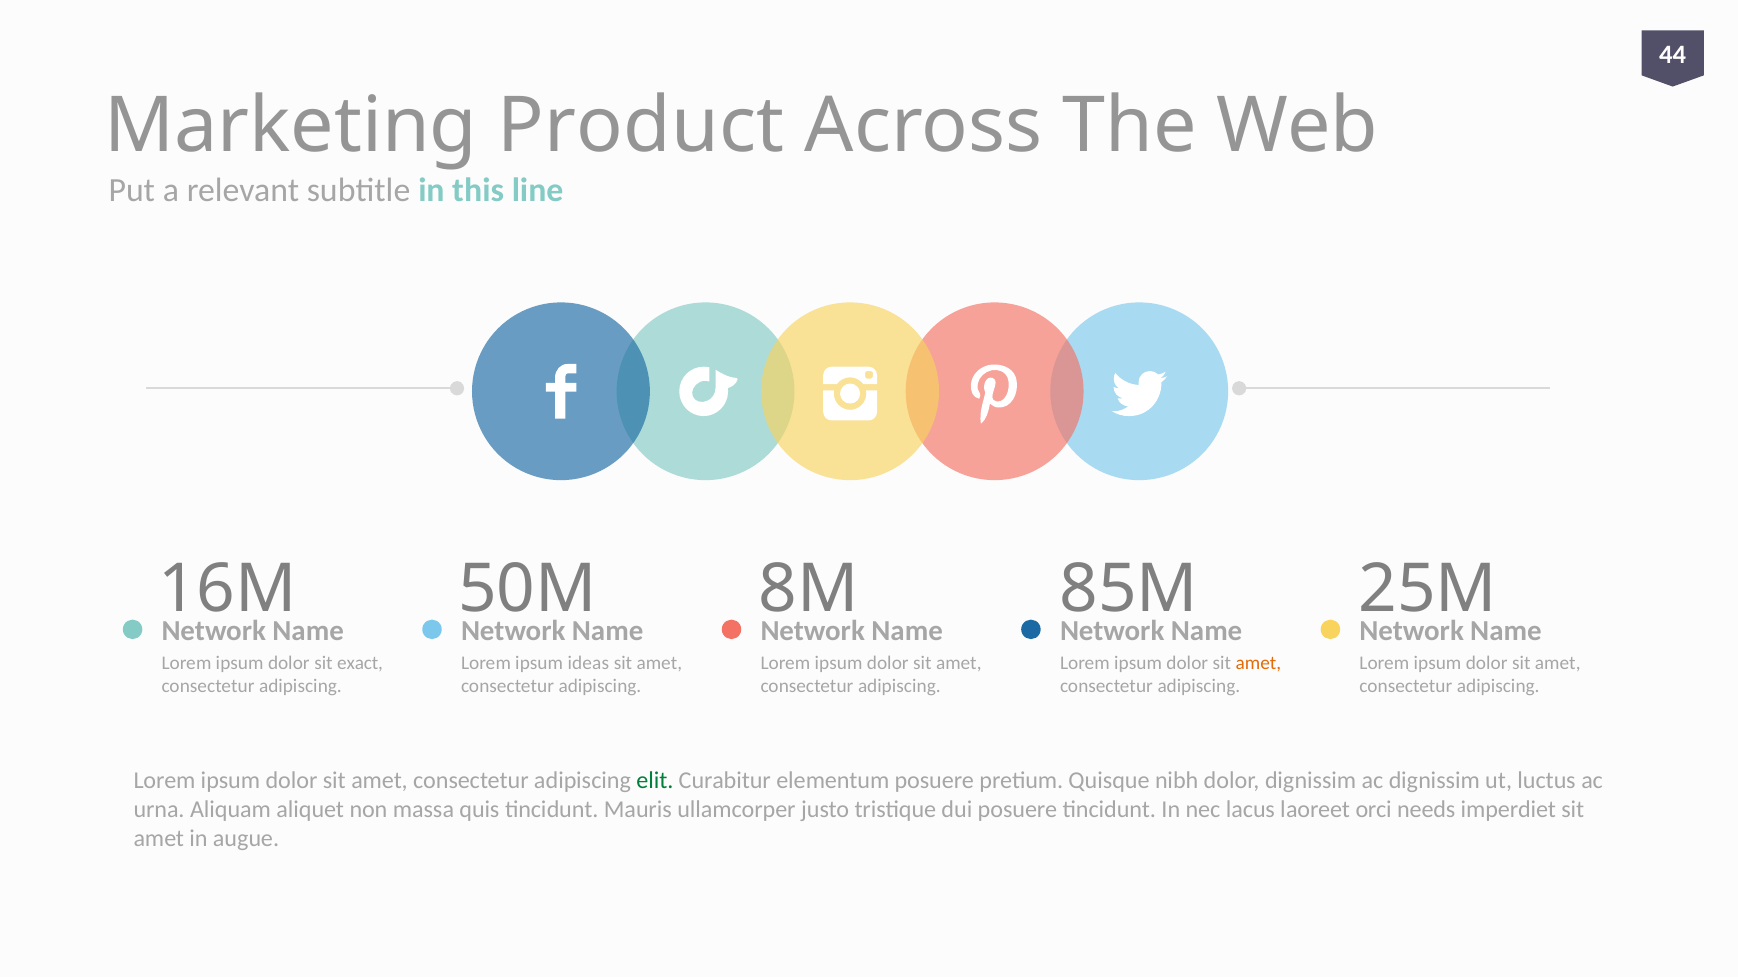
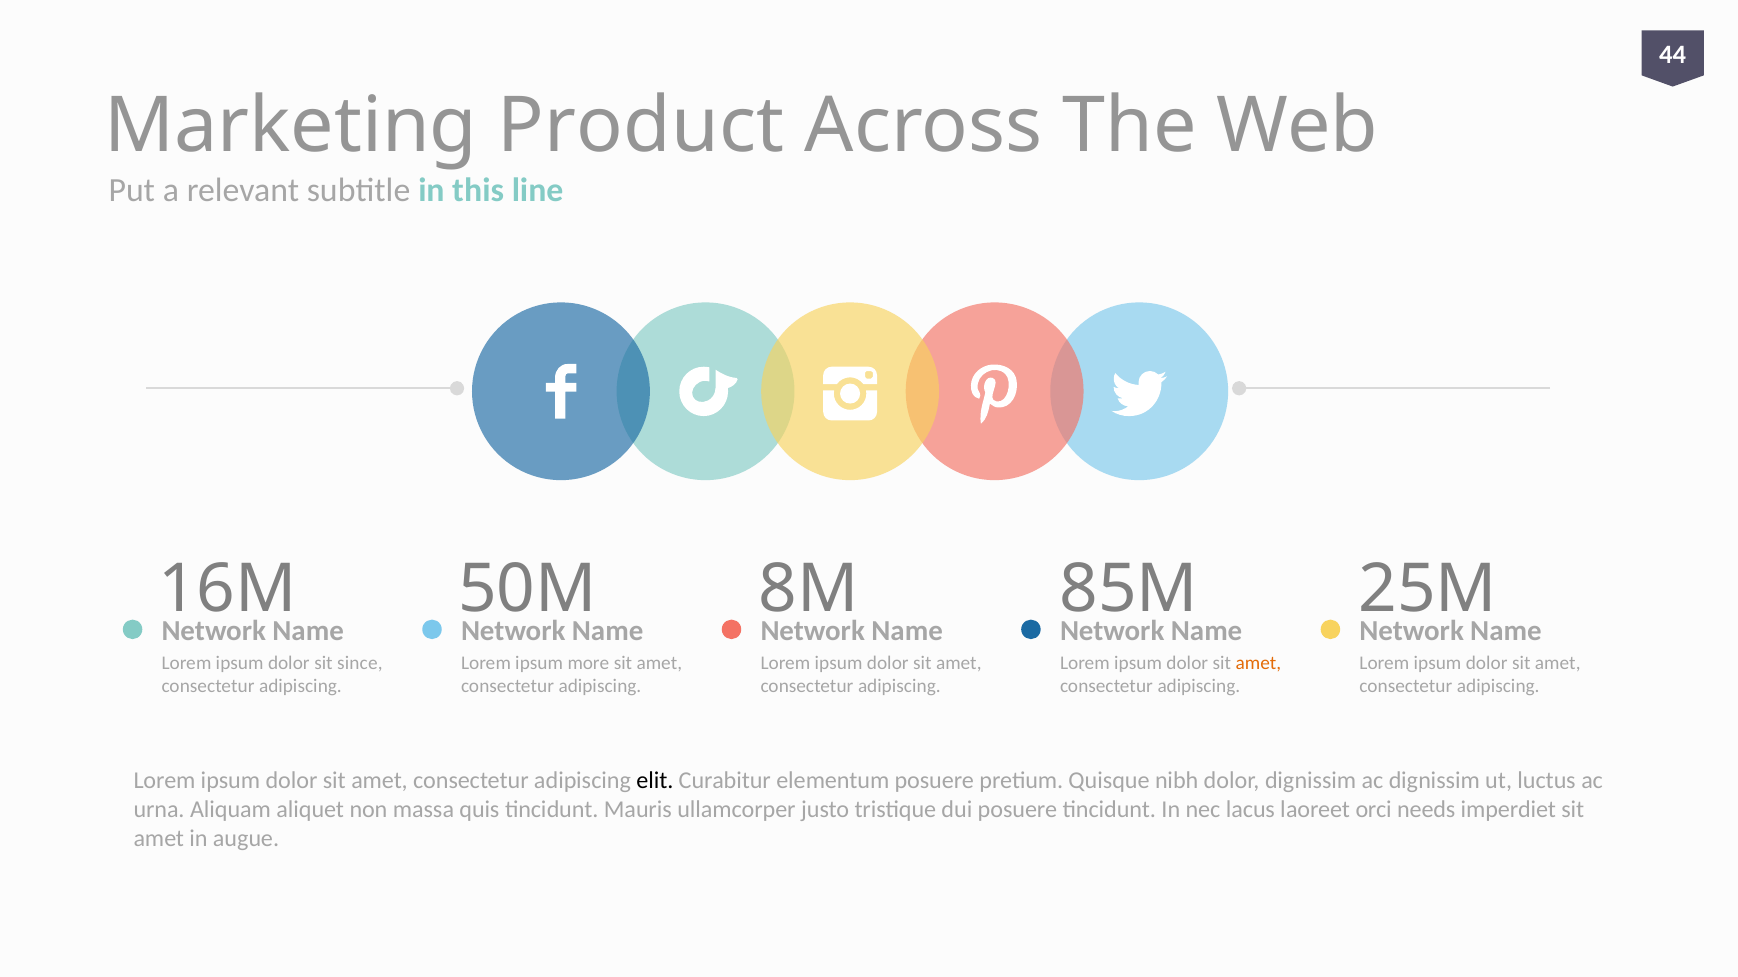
exact: exact -> since (360, 663)
ideas: ideas -> more (588, 663)
elit colour: green -> black (655, 781)
